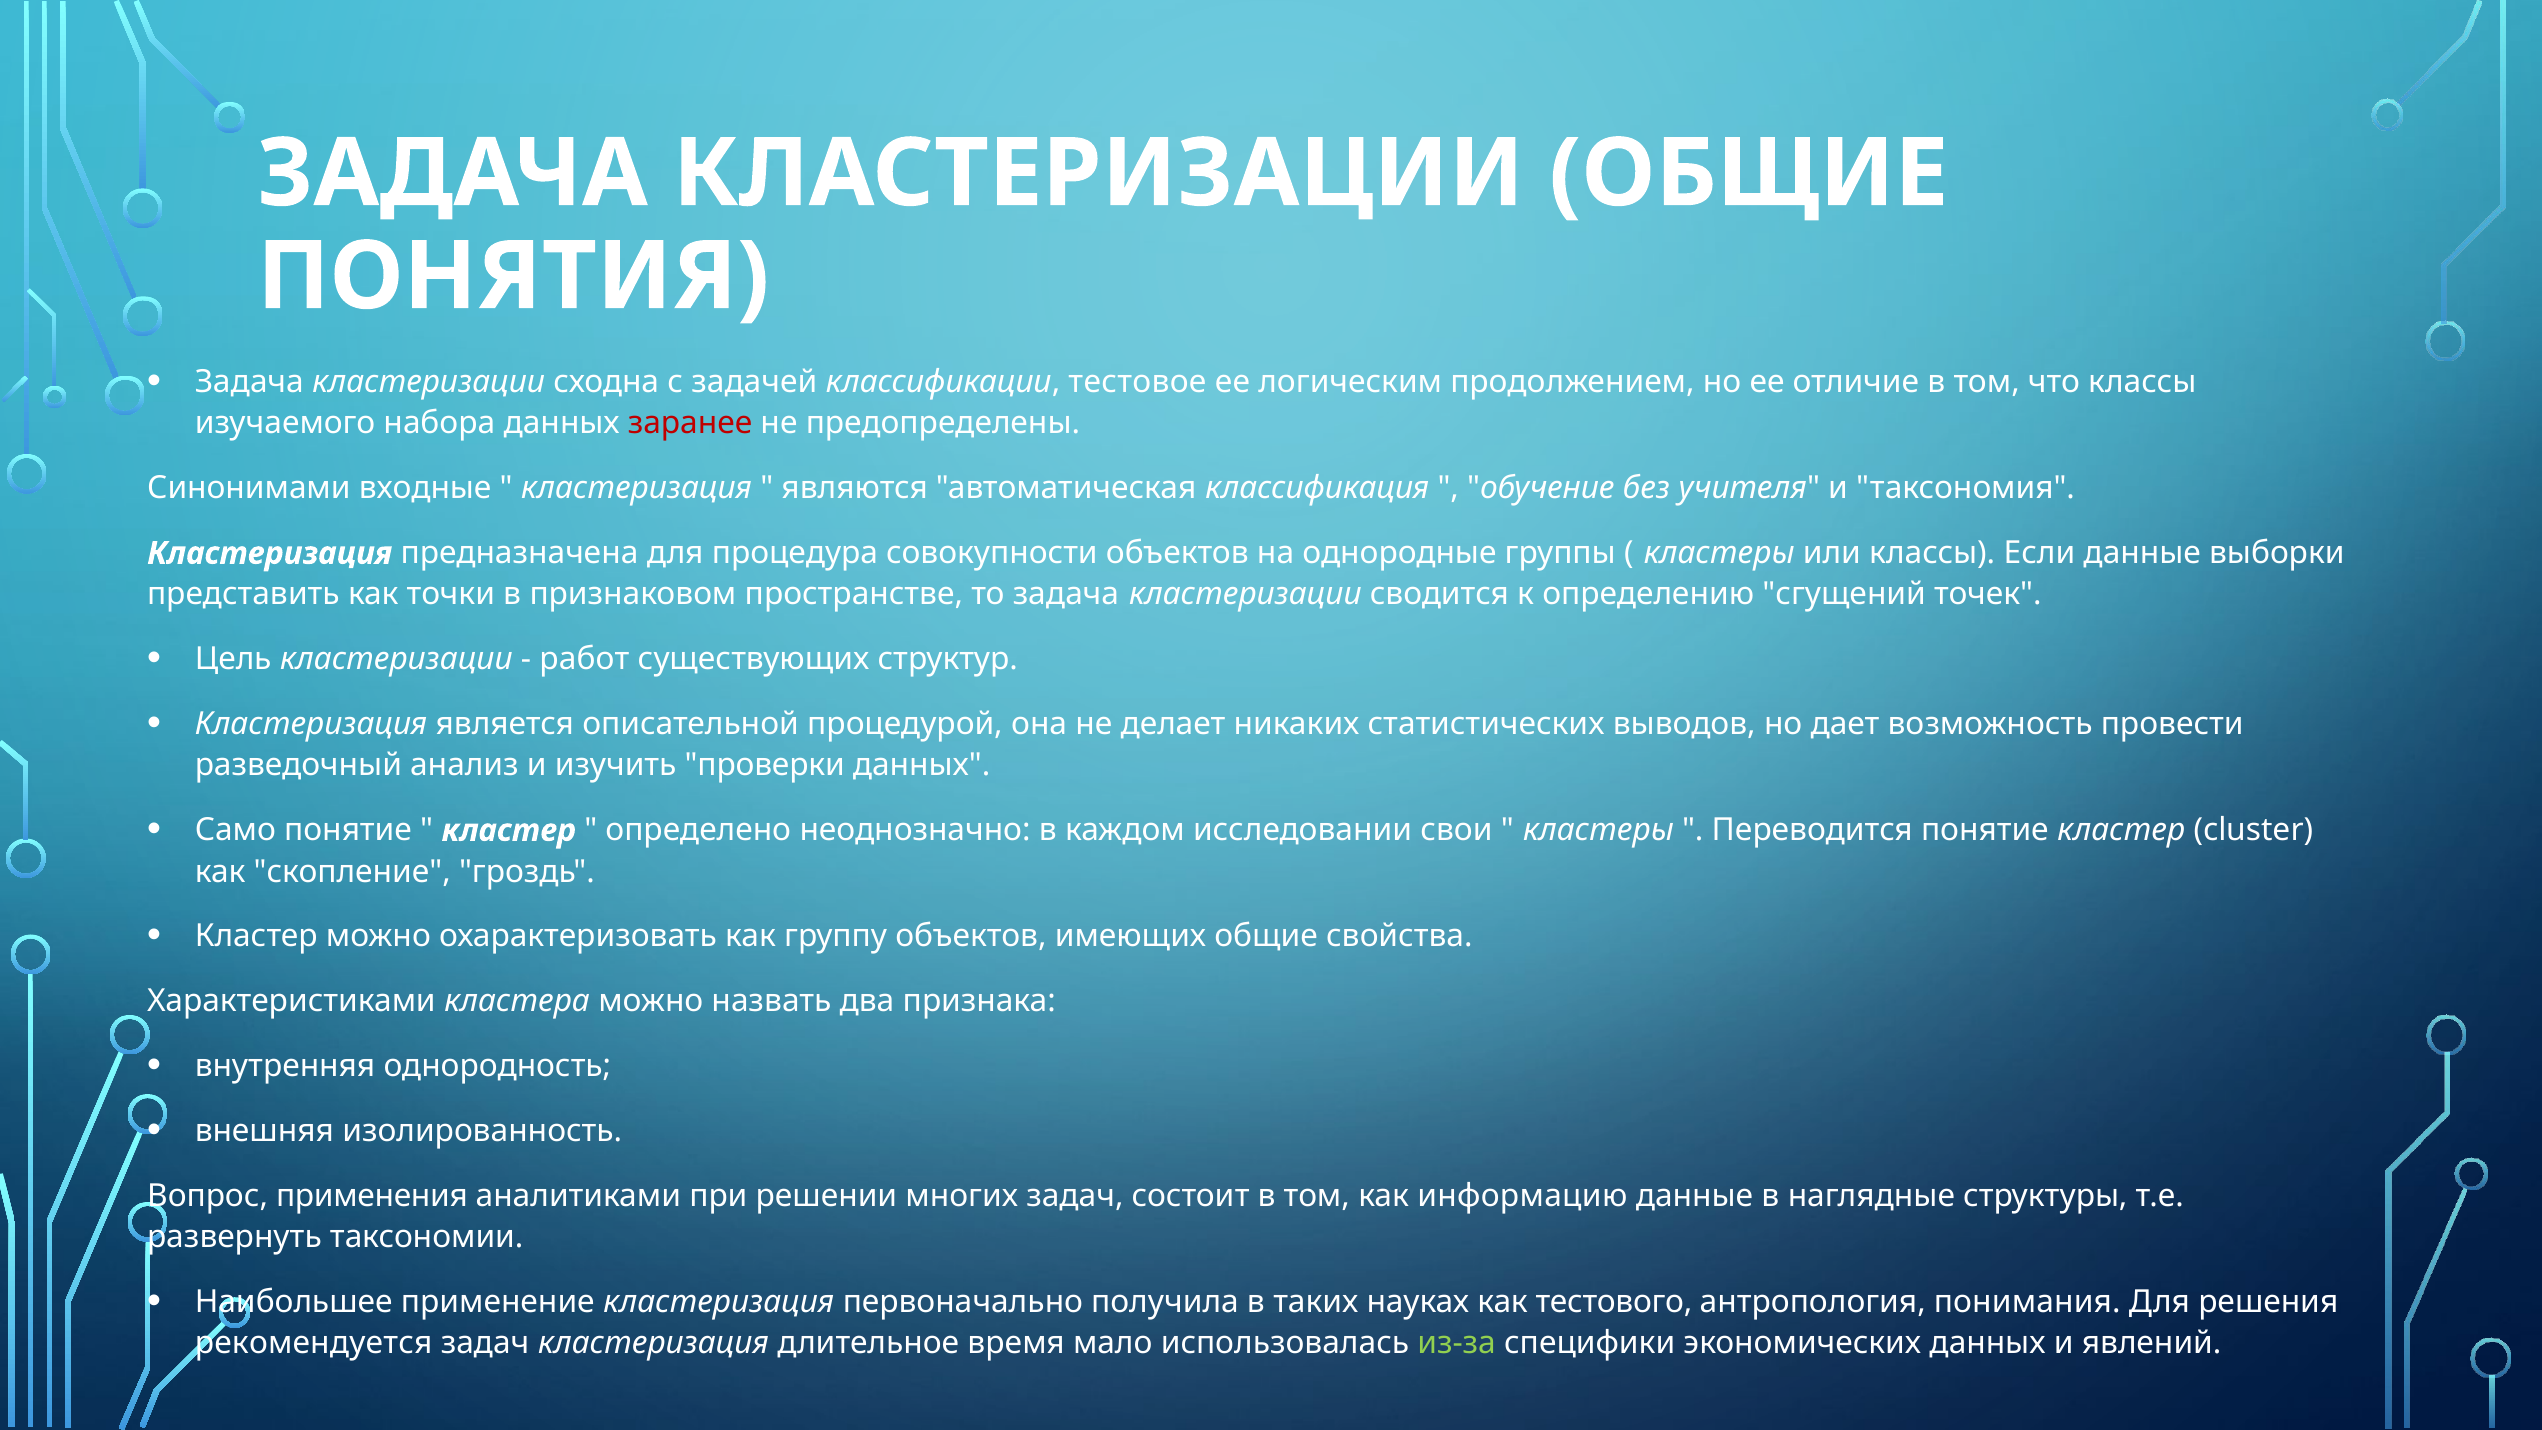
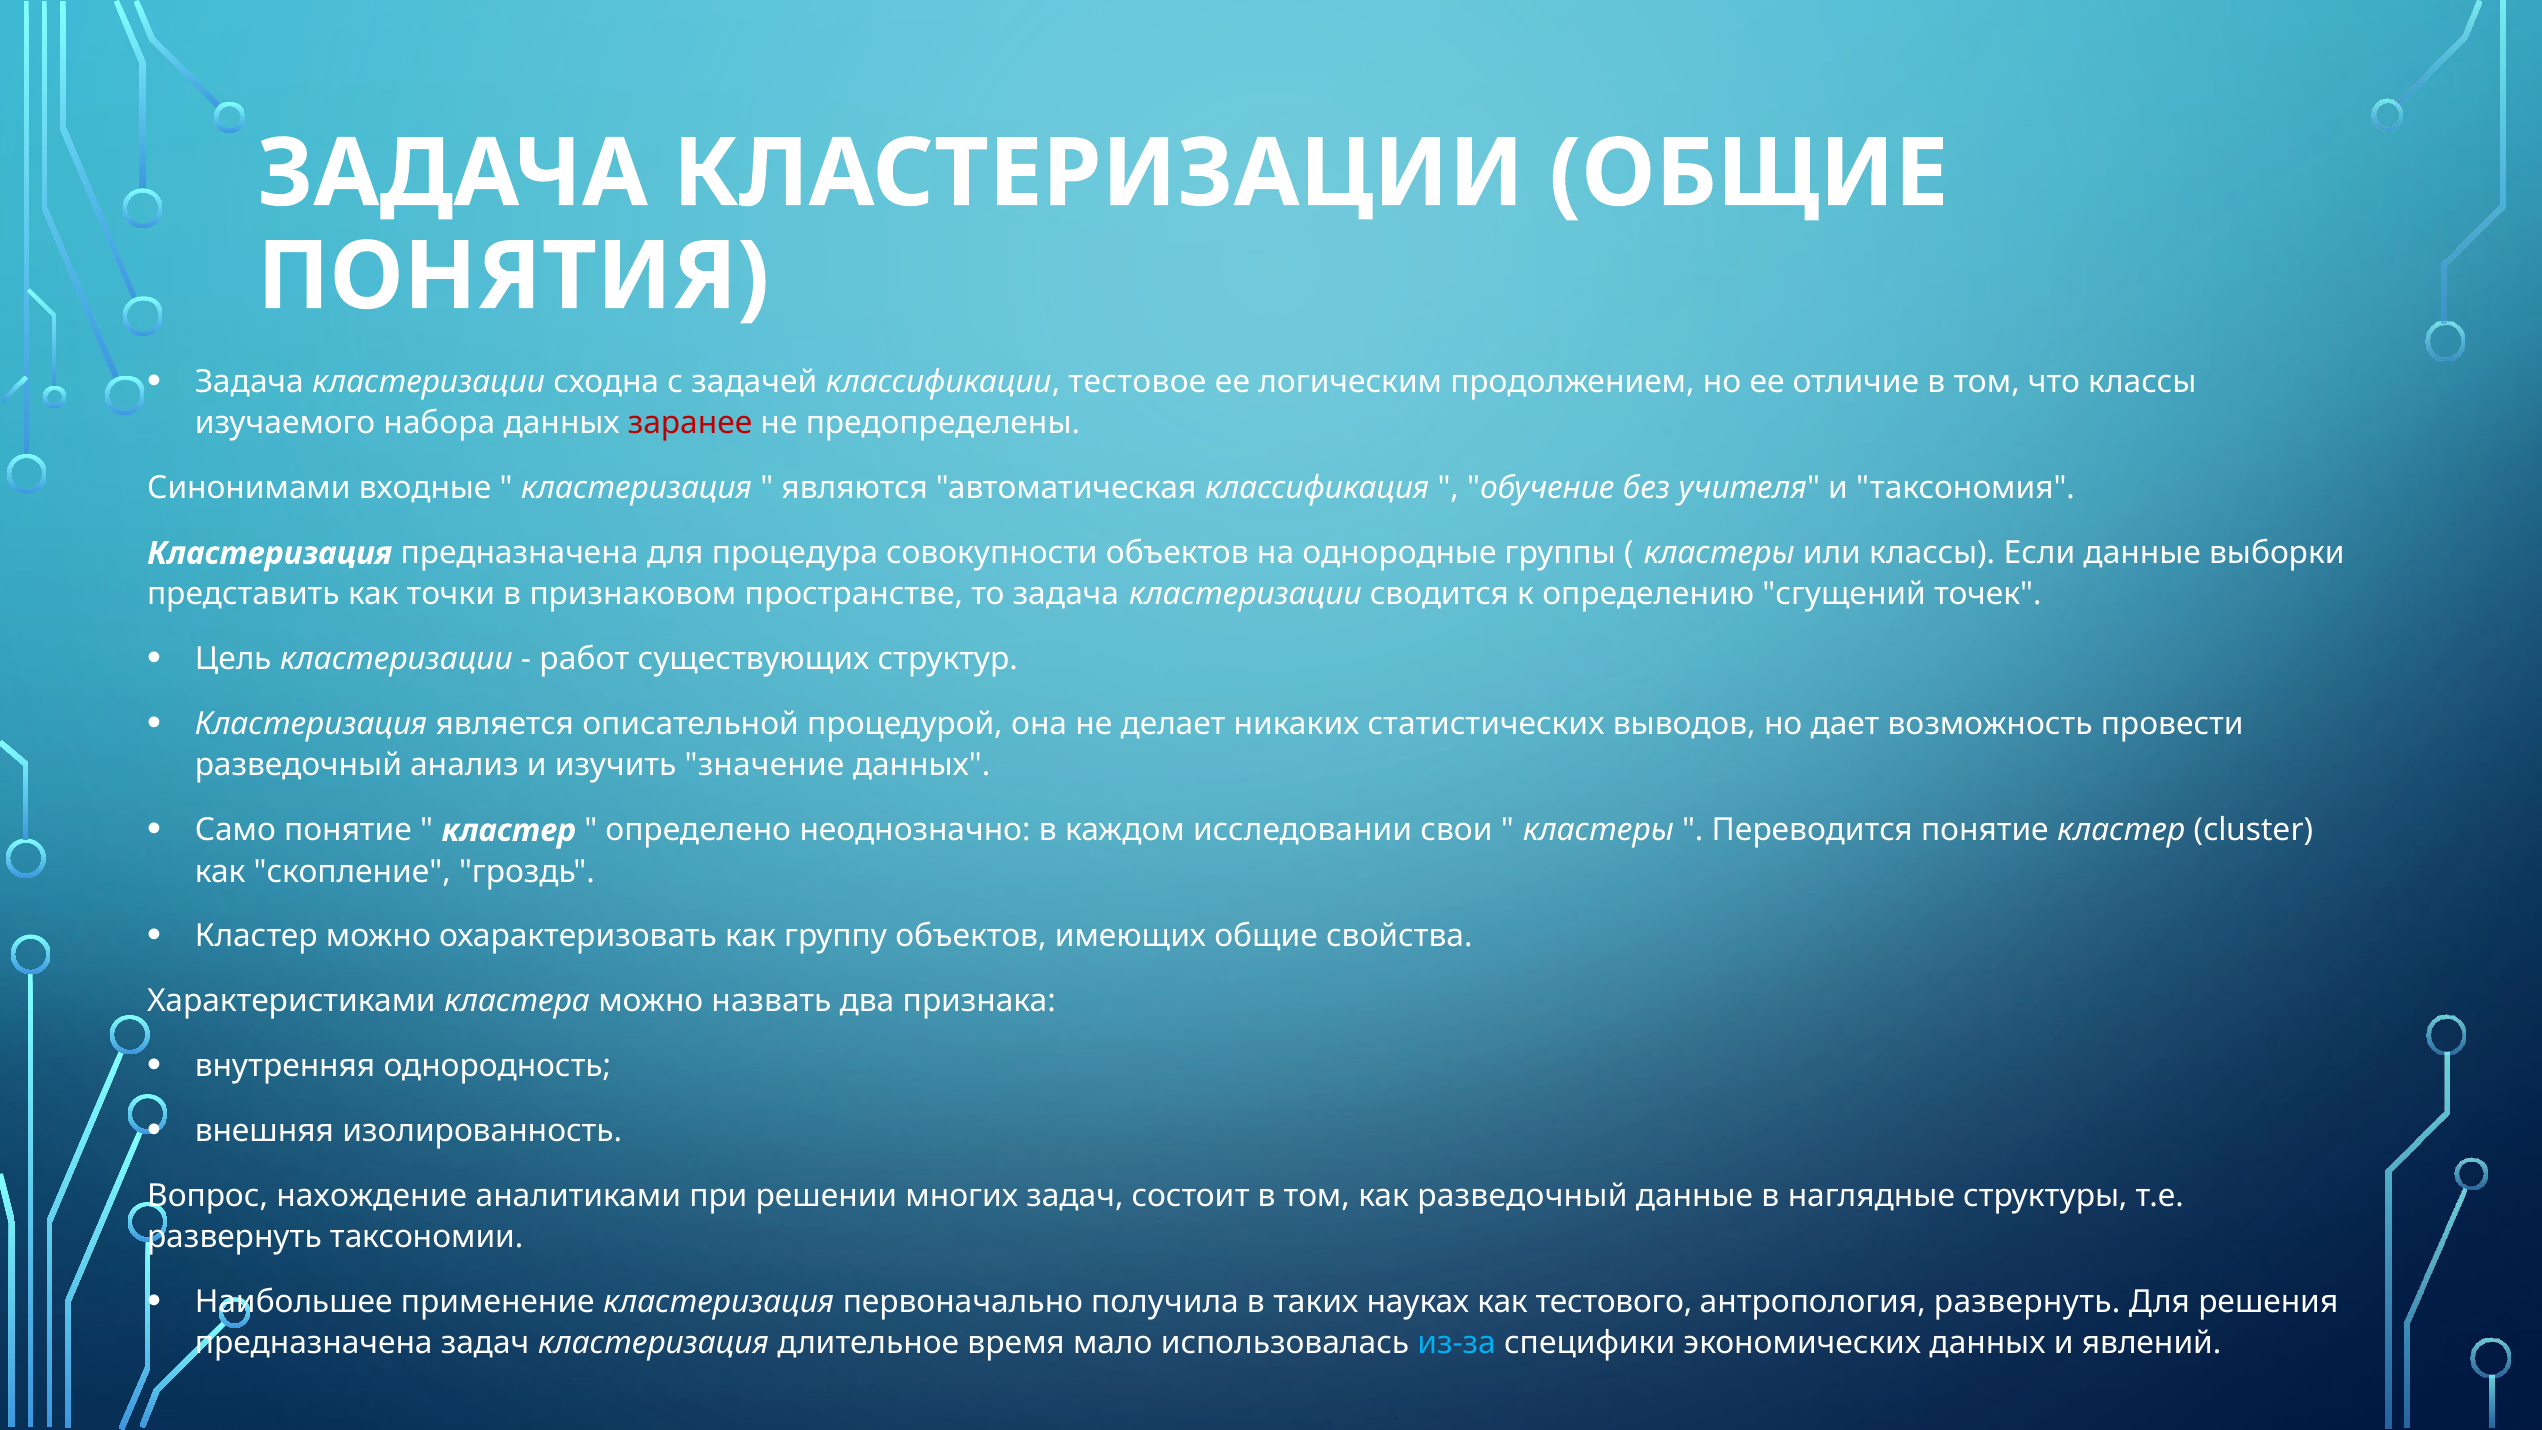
проверки: проверки -> значение (765, 765)
применения: применения -> нахождение (372, 1196)
как информацию: информацию -> разведочный (1522, 1196)
антропология понимания: понимания -> развернуть (2027, 1302)
рекомендуется: рекомендуется -> предназначена (314, 1343)
из-за colour: light green -> light blue (1457, 1343)
